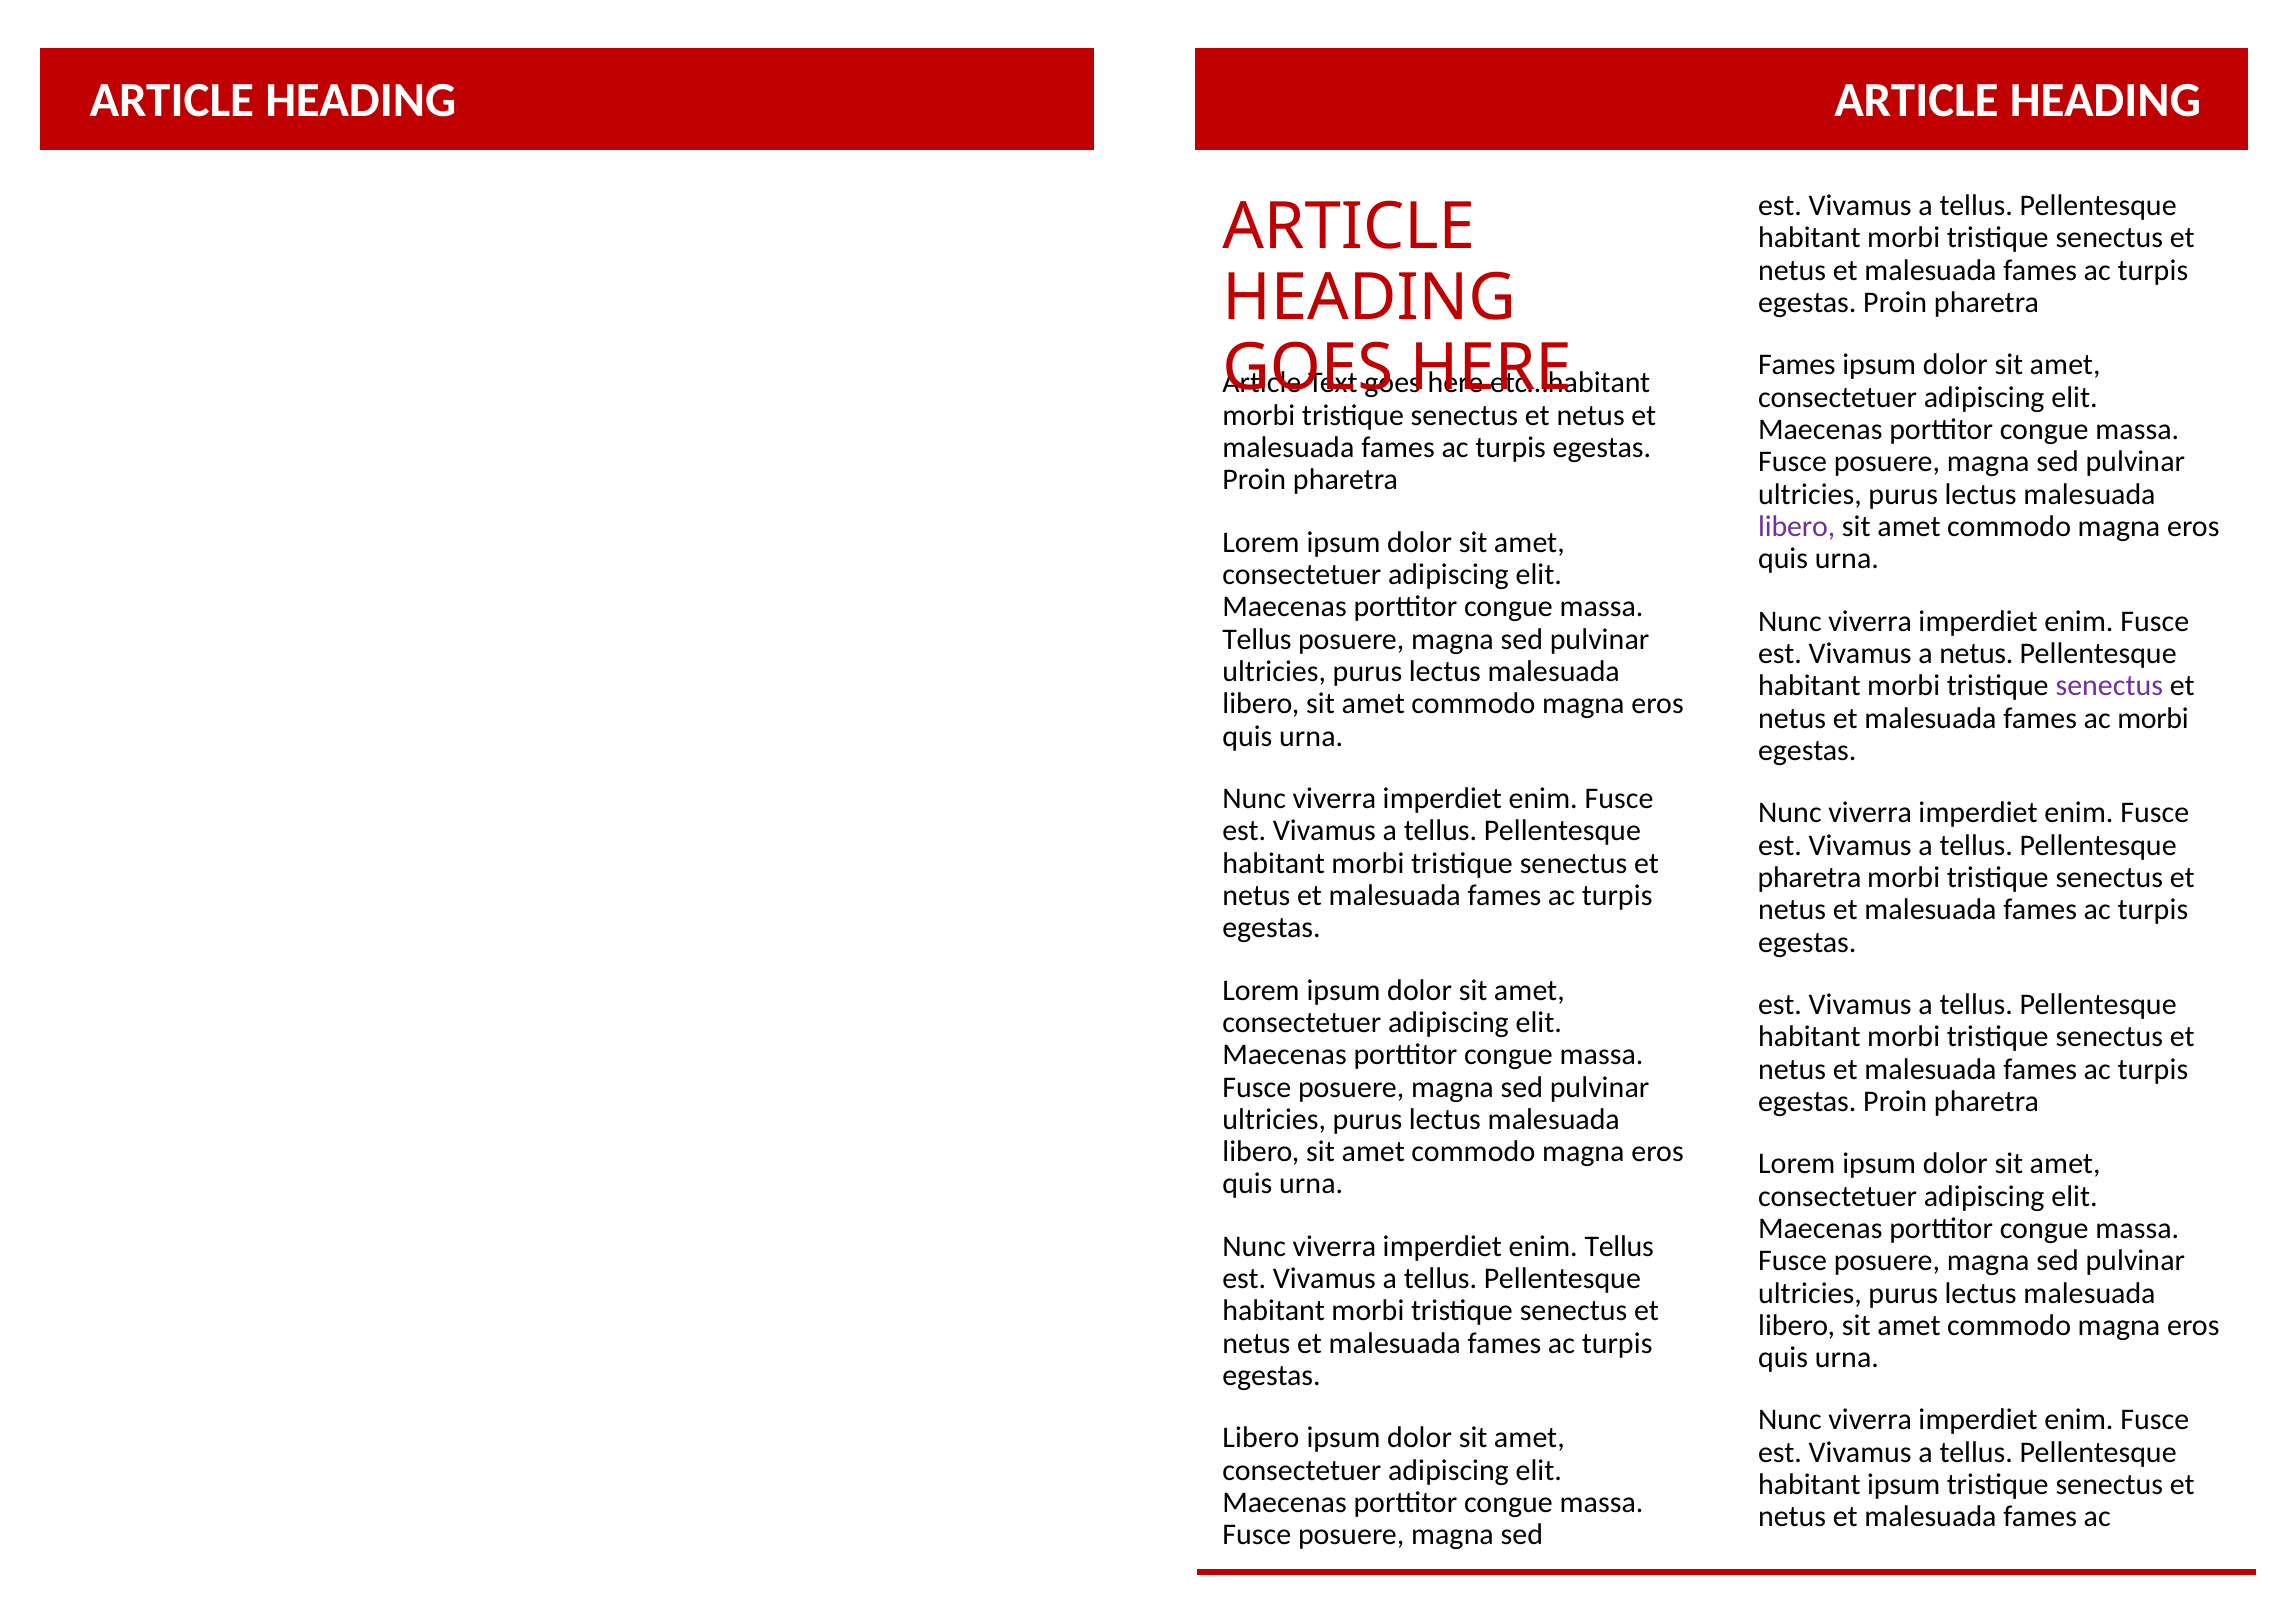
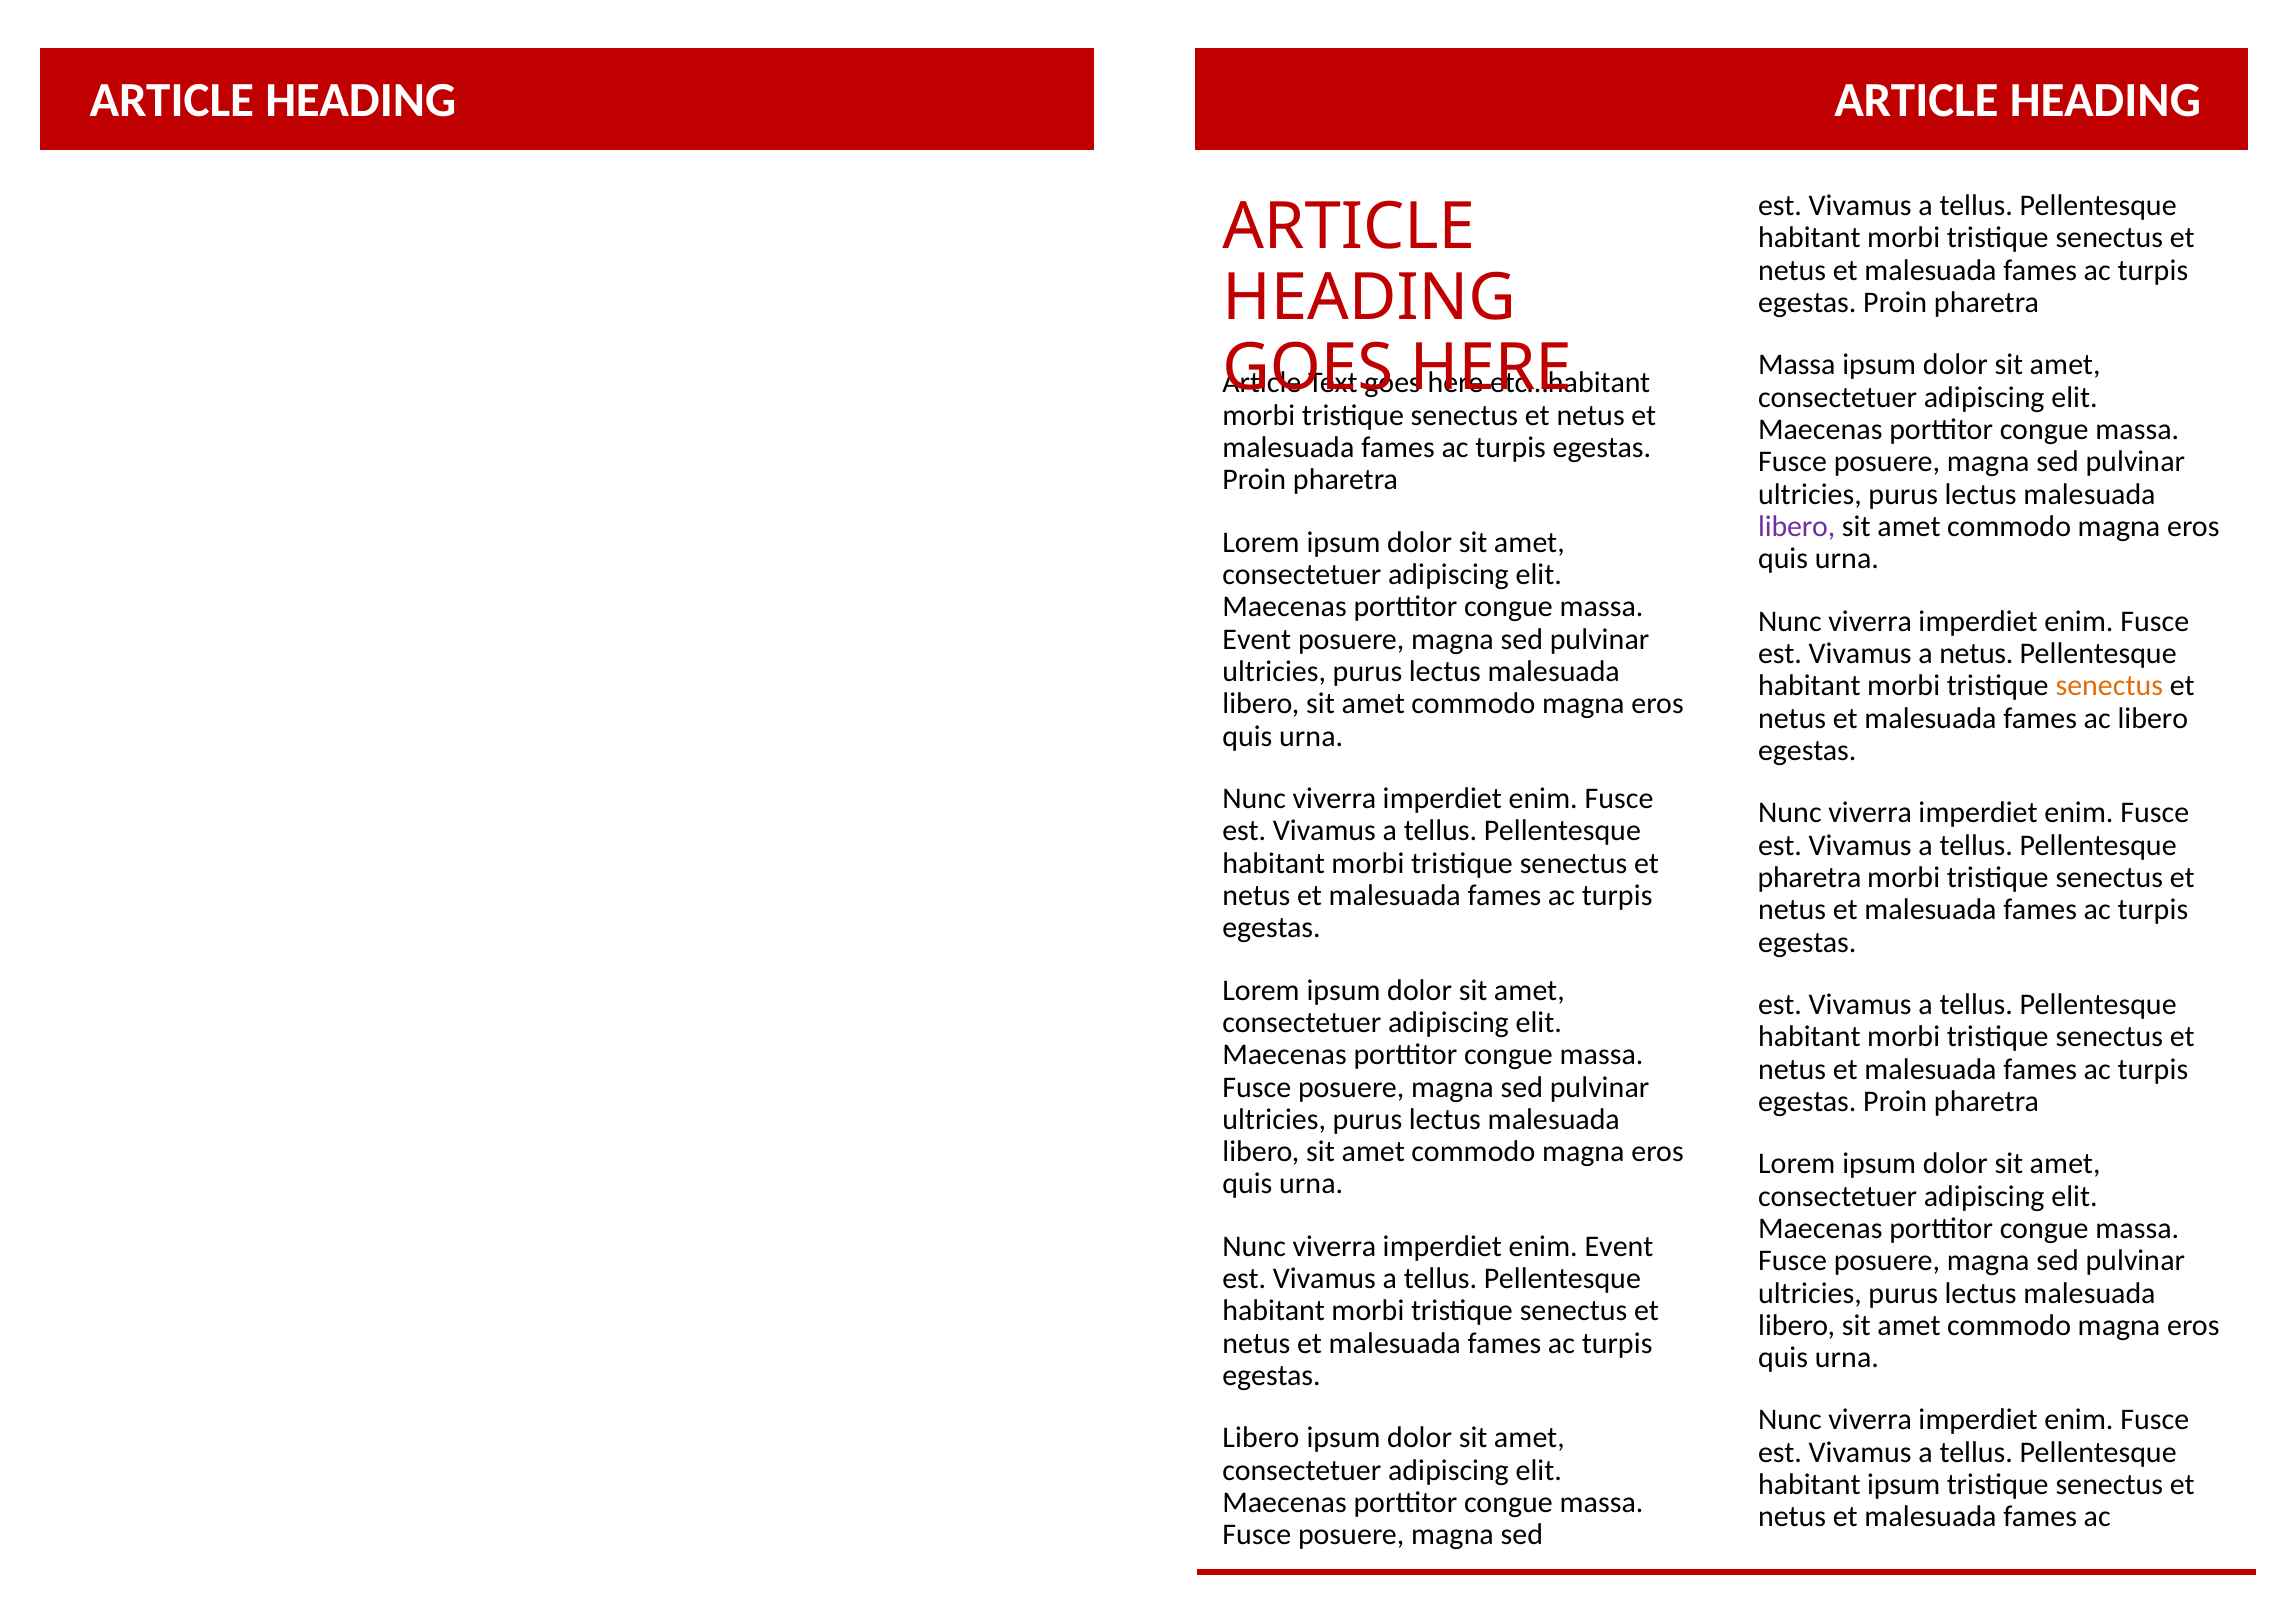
Fames: Fames -> Massa (1797, 365)
Tellus: Tellus -> Event (1257, 639)
senectus colour: purple -> orange (2109, 686)
ac morbi: morbi -> libero (2153, 718)
enim Tellus: Tellus -> Event (1619, 1246)
